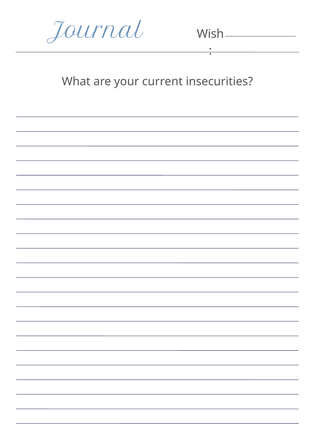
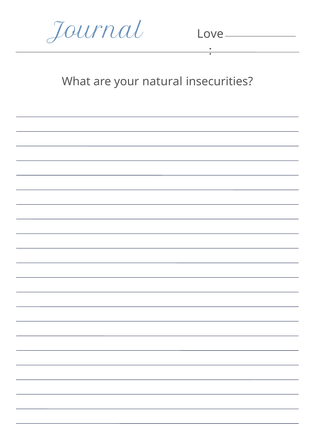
Wish: Wish -> Love (210, 34)
current: current -> natural (162, 82)
